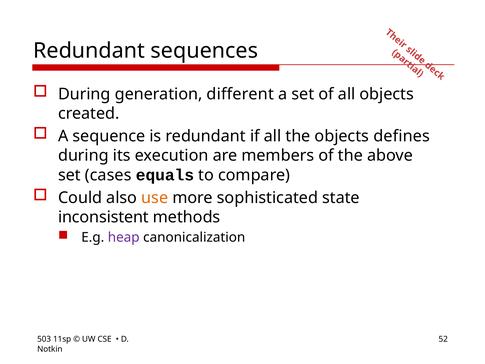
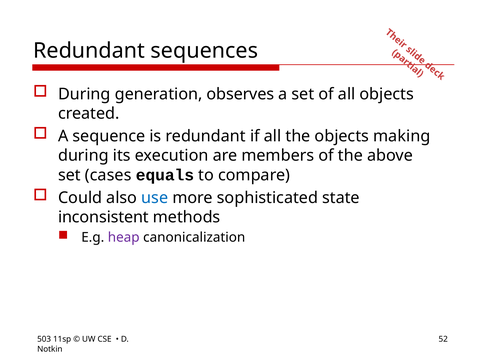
different: different -> observes (240, 94)
defines: defines -> making (402, 136)
use colour: orange -> blue (155, 198)
